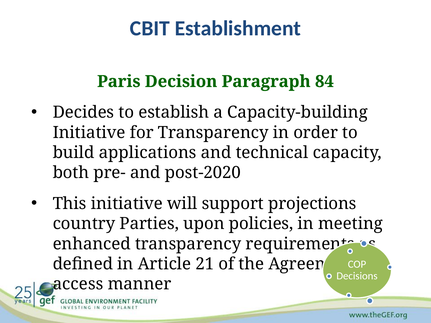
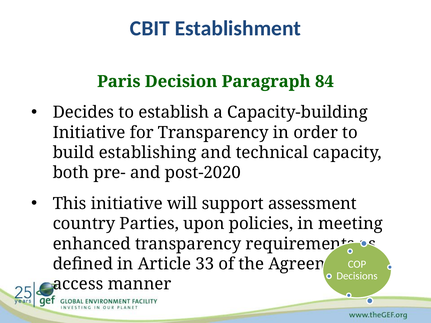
applications: applications -> establishing (148, 153)
projections: projections -> assessment (312, 204)
21: 21 -> 33 (205, 264)
